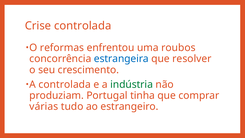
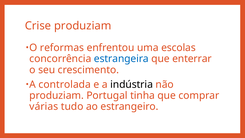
Crise controlada: controlada -> produziam (83, 26)
roubos: roubos -> escolas (179, 48)
resolver: resolver -> enterrar (192, 59)
indústria colour: green -> black (132, 84)
